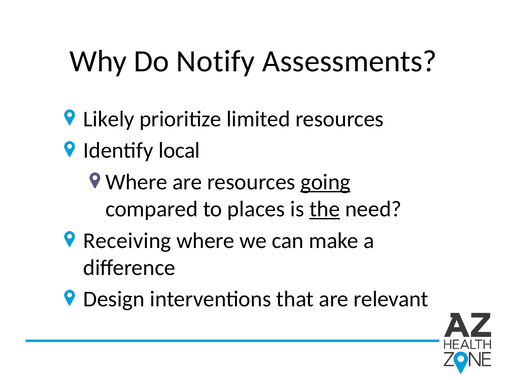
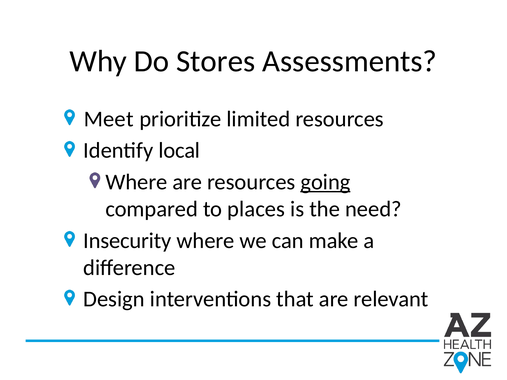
Notify: Notify -> Stores (216, 61)
Likely: Likely -> Meet (109, 119)
the underline: present -> none (325, 209)
Receiving: Receiving -> Insecurity (127, 241)
